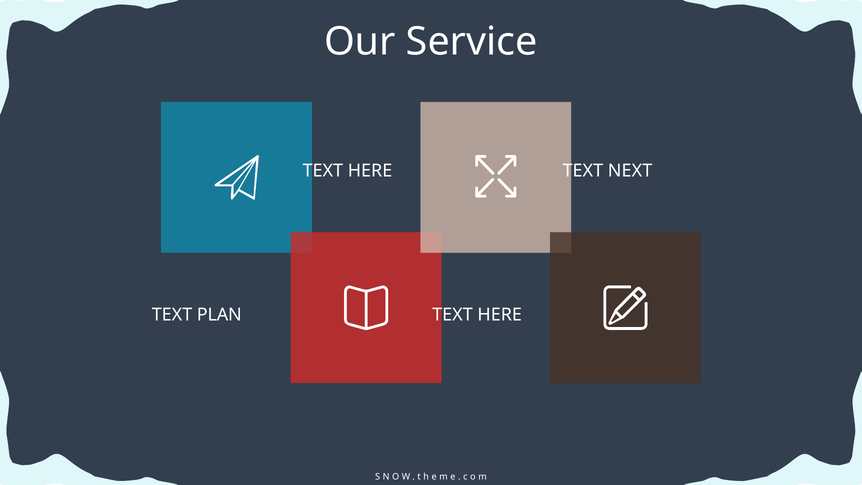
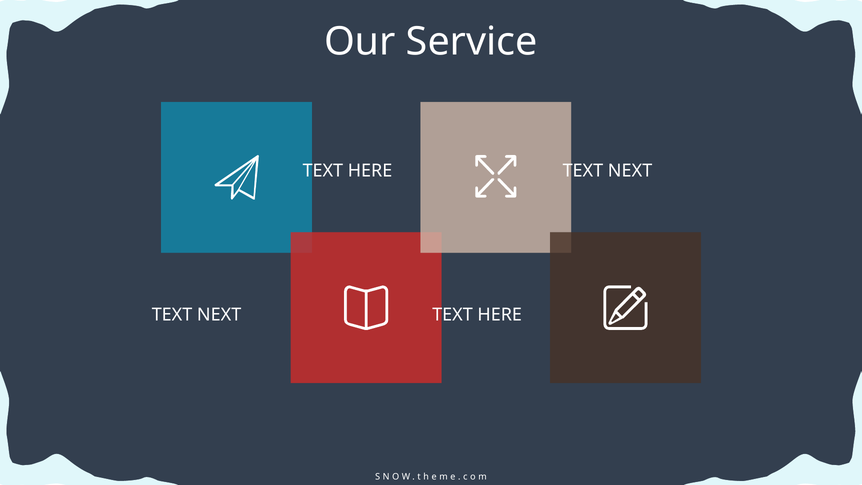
PLAN: PLAN -> NEXT (219, 315)
